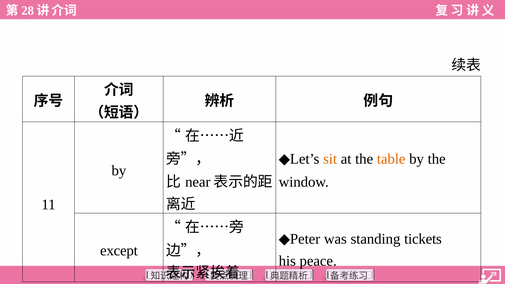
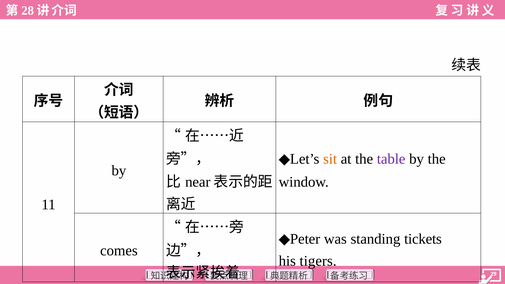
table colour: orange -> purple (391, 159)
except: except -> comes (119, 251)
peace: peace -> tigers (318, 261)
